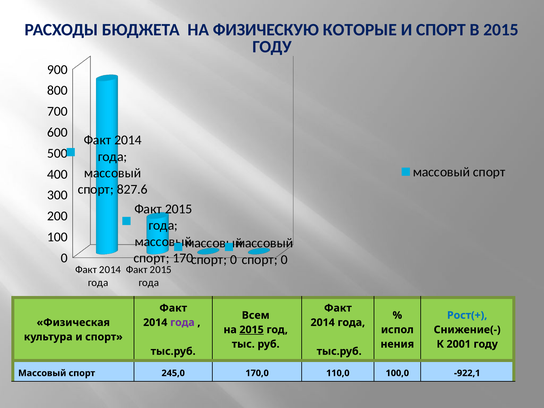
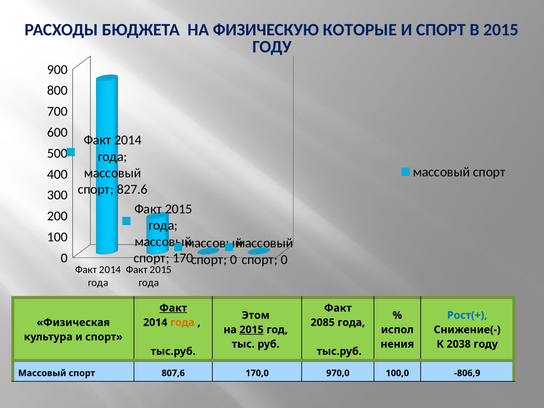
Факт underline: none -> present (173, 308)
Всем: Всем -> Этом (256, 315)
года colour: purple -> orange (182, 322)
2014: 2014 -> 2085 (323, 322)
2001: 2001 -> 2038 (459, 344)
245,0: 245,0 -> 807,6 (173, 373)
110,0: 110,0 -> 970,0 (338, 373)
-922,1: -922,1 -> -806,9 (467, 373)
